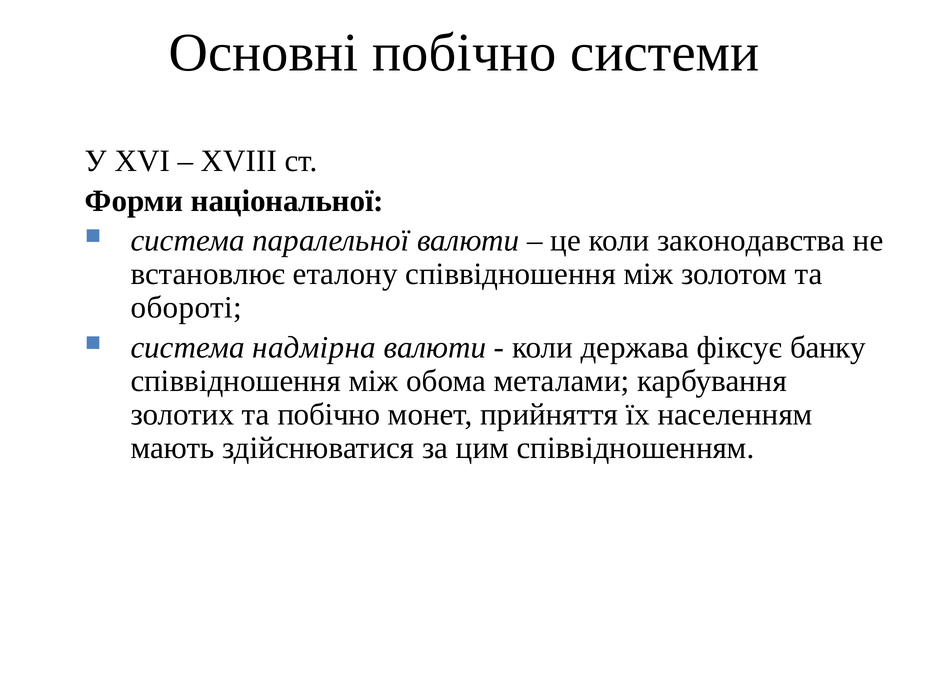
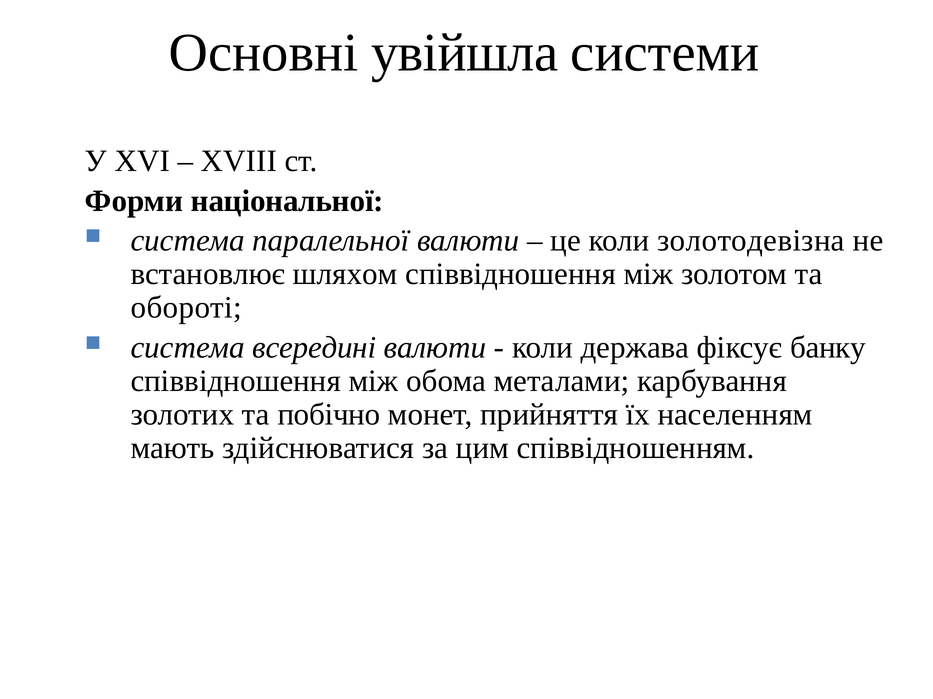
Основні побічно: побічно -> увійшла (465, 53)
законодавства: законодавства -> золотодевізна (751, 241)
еталону: еталону -> шляхом (345, 274)
надмірна: надмірна -> всередині (314, 348)
